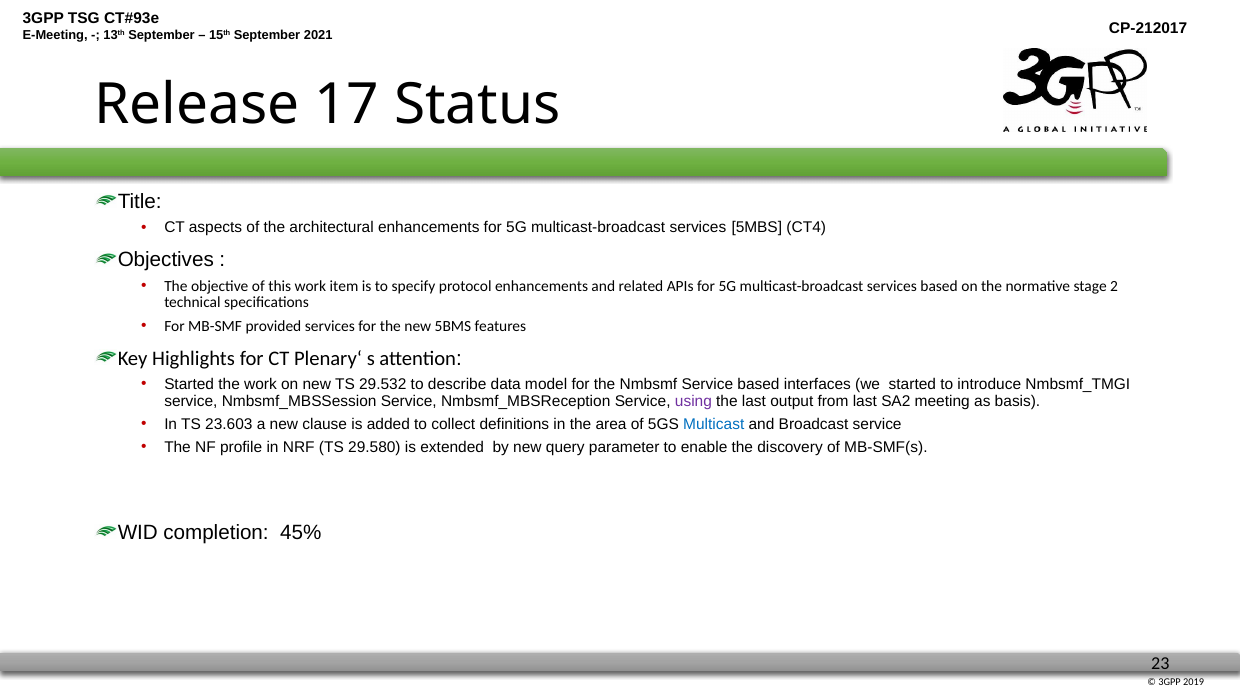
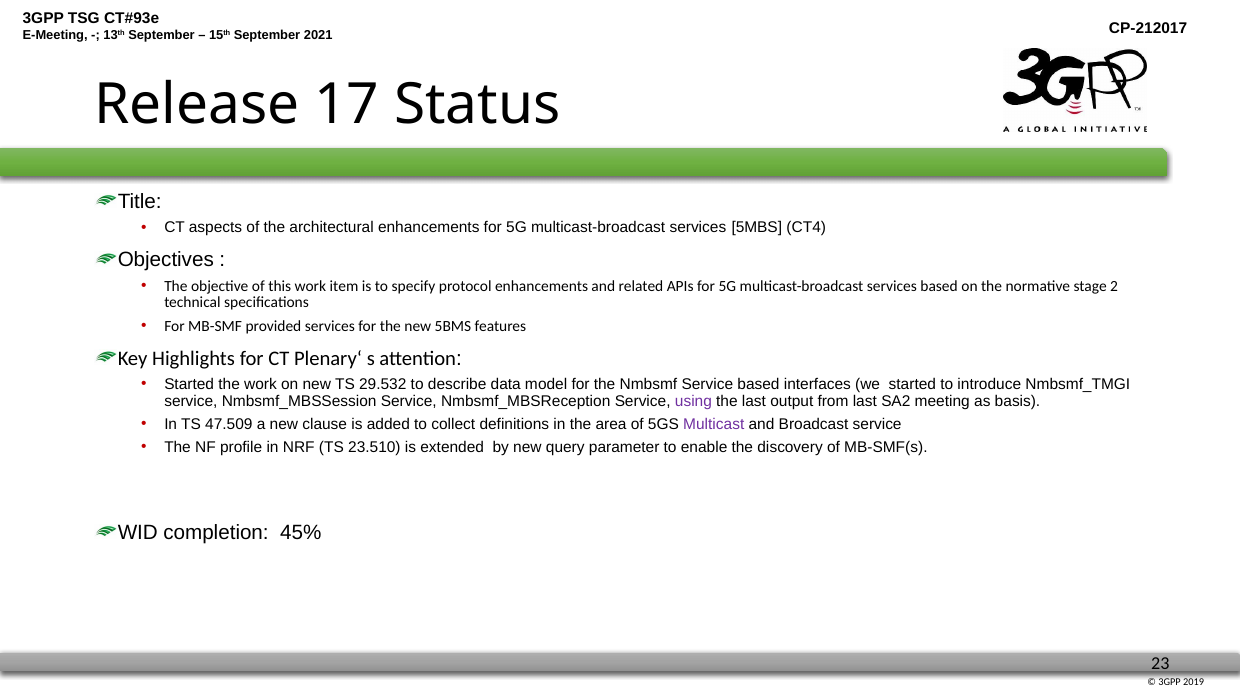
23.603: 23.603 -> 47.509 (229, 424)
Multicast colour: blue -> purple (714, 424)
29.580: 29.580 -> 23.510 (374, 447)
